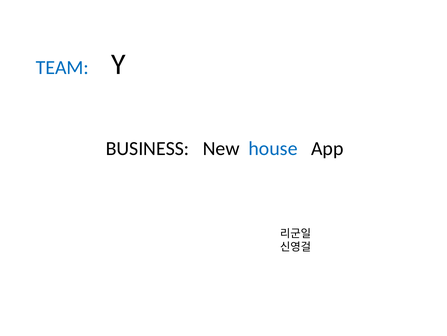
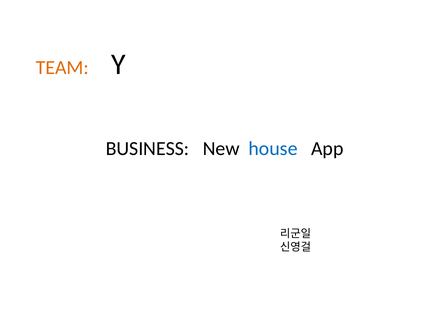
TEAM colour: blue -> orange (62, 67)
